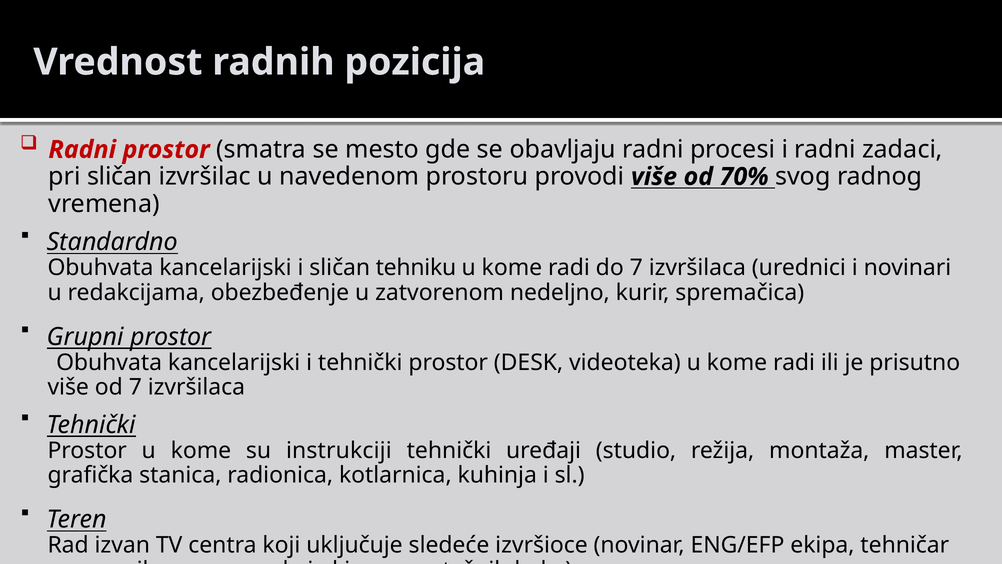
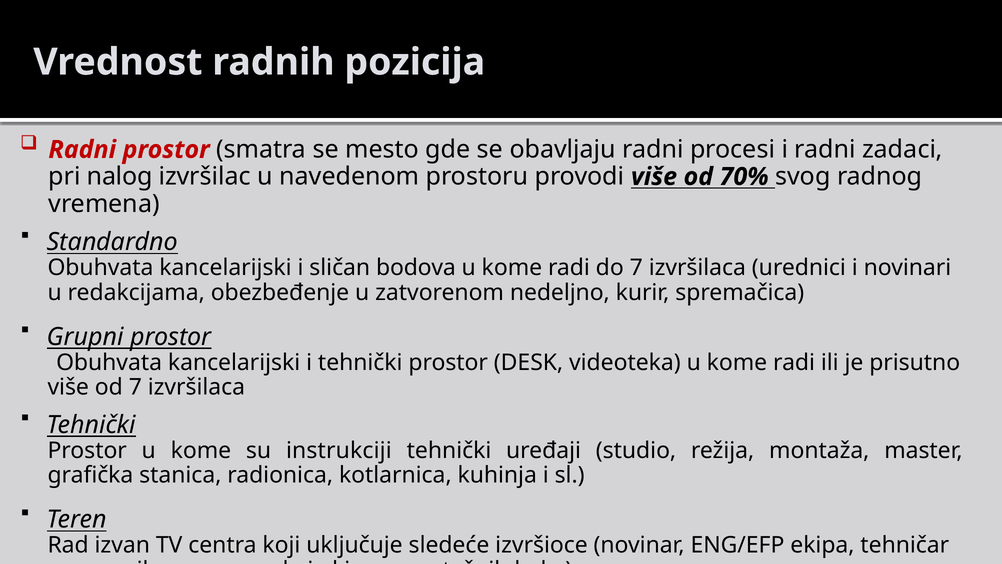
pri sličan: sličan -> nalog (120, 177)
tehniku: tehniku -> bodova (416, 268)
